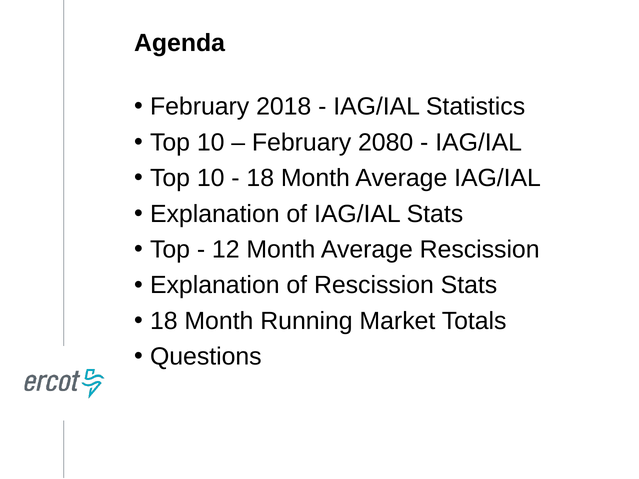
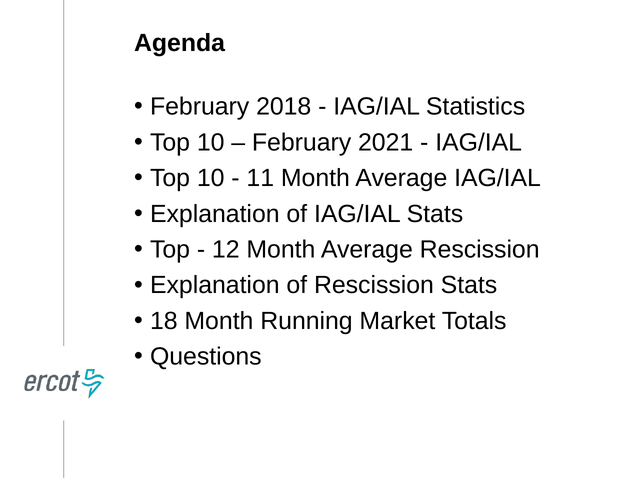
2080: 2080 -> 2021 (386, 143)
18: 18 -> 11 (260, 178)
